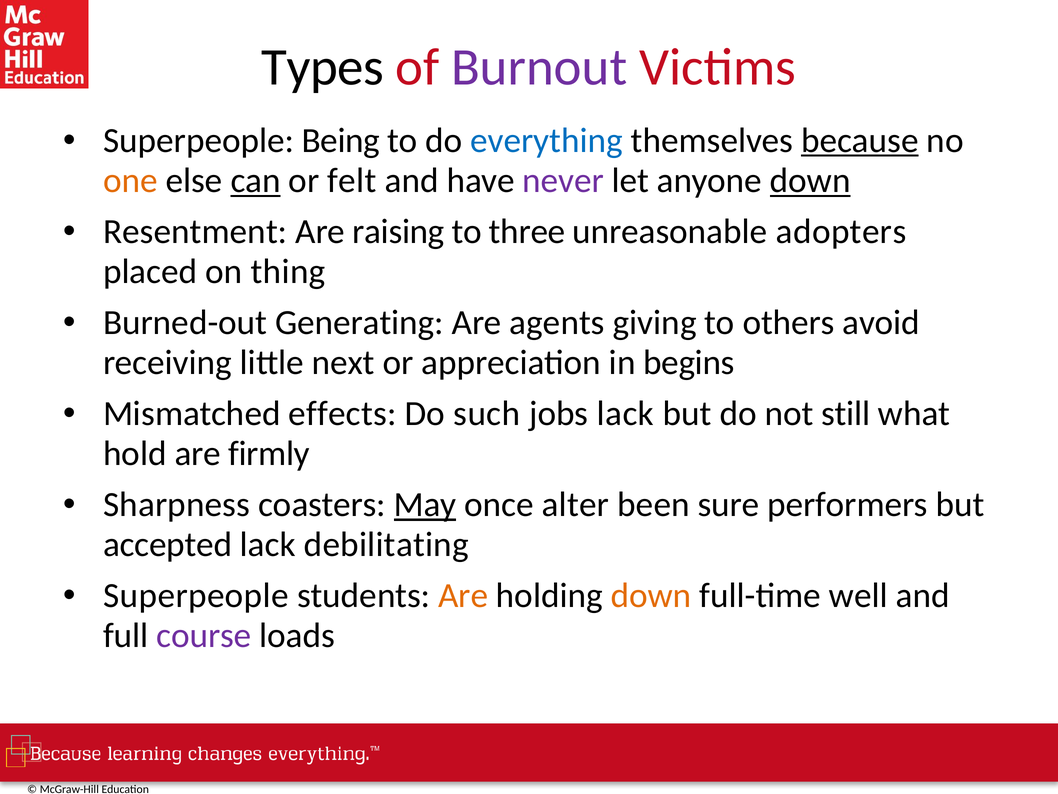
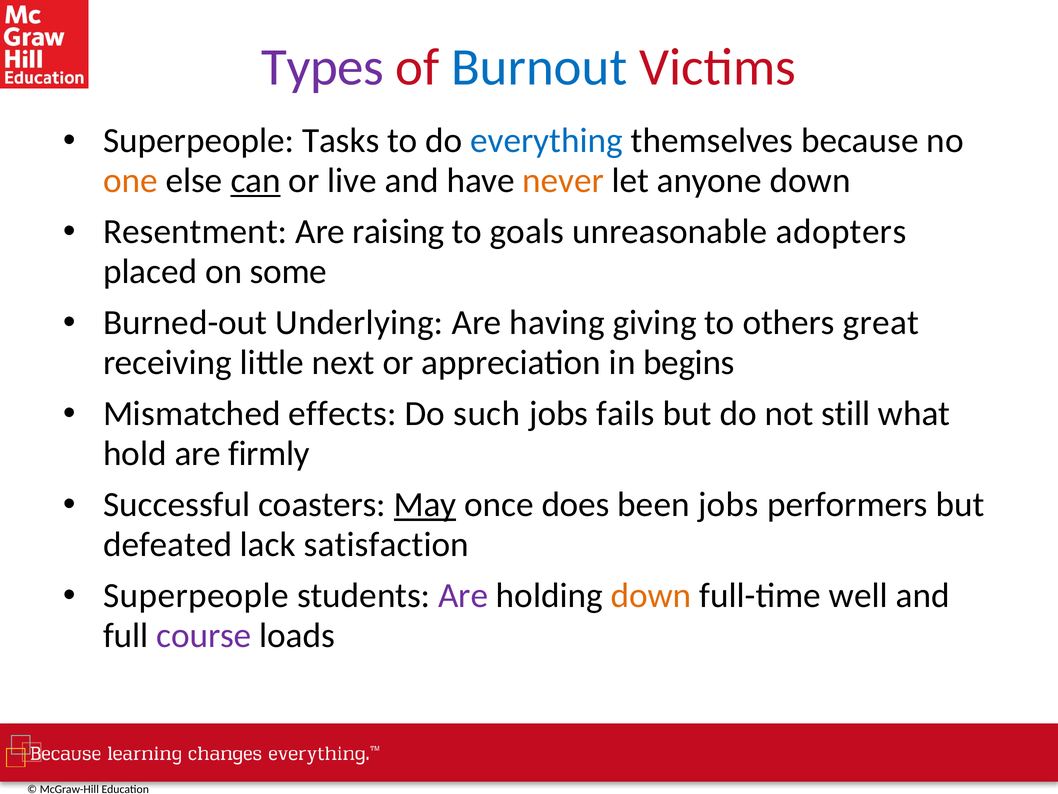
Types colour: black -> purple (323, 67)
Burnout colour: purple -> blue (539, 67)
Being: Being -> Tasks (341, 140)
because underline: present -> none (860, 140)
felt: felt -> live (352, 181)
never colour: purple -> orange (563, 181)
down underline: present -> none (810, 181)
three: three -> goals (527, 231)
thing: thing -> some (288, 272)
Generating: Generating -> Underlying (359, 322)
agents: agents -> having (557, 322)
avoid: avoid -> great (881, 322)
jobs lack: lack -> fails (625, 413)
Sharpness: Sharpness -> Successful (177, 504)
alter: alter -> does (576, 504)
been sure: sure -> jobs (728, 504)
accepted: accepted -> defeated (168, 544)
debilitating: debilitating -> satisfaction (386, 544)
Are colour: orange -> purple (463, 595)
